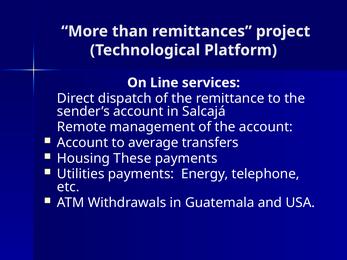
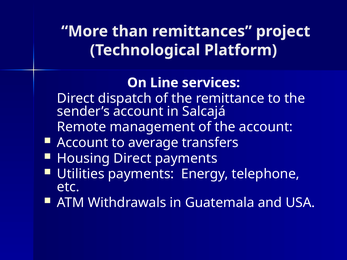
Housing These: These -> Direct (132, 158)
